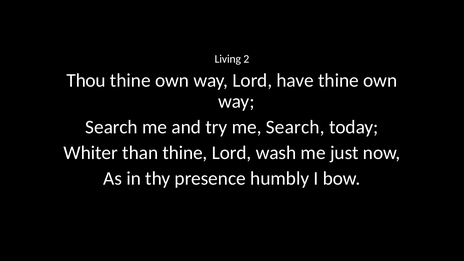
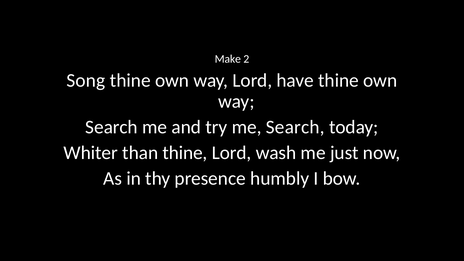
Living: Living -> Make (228, 59)
Thou: Thou -> Song (86, 80)
